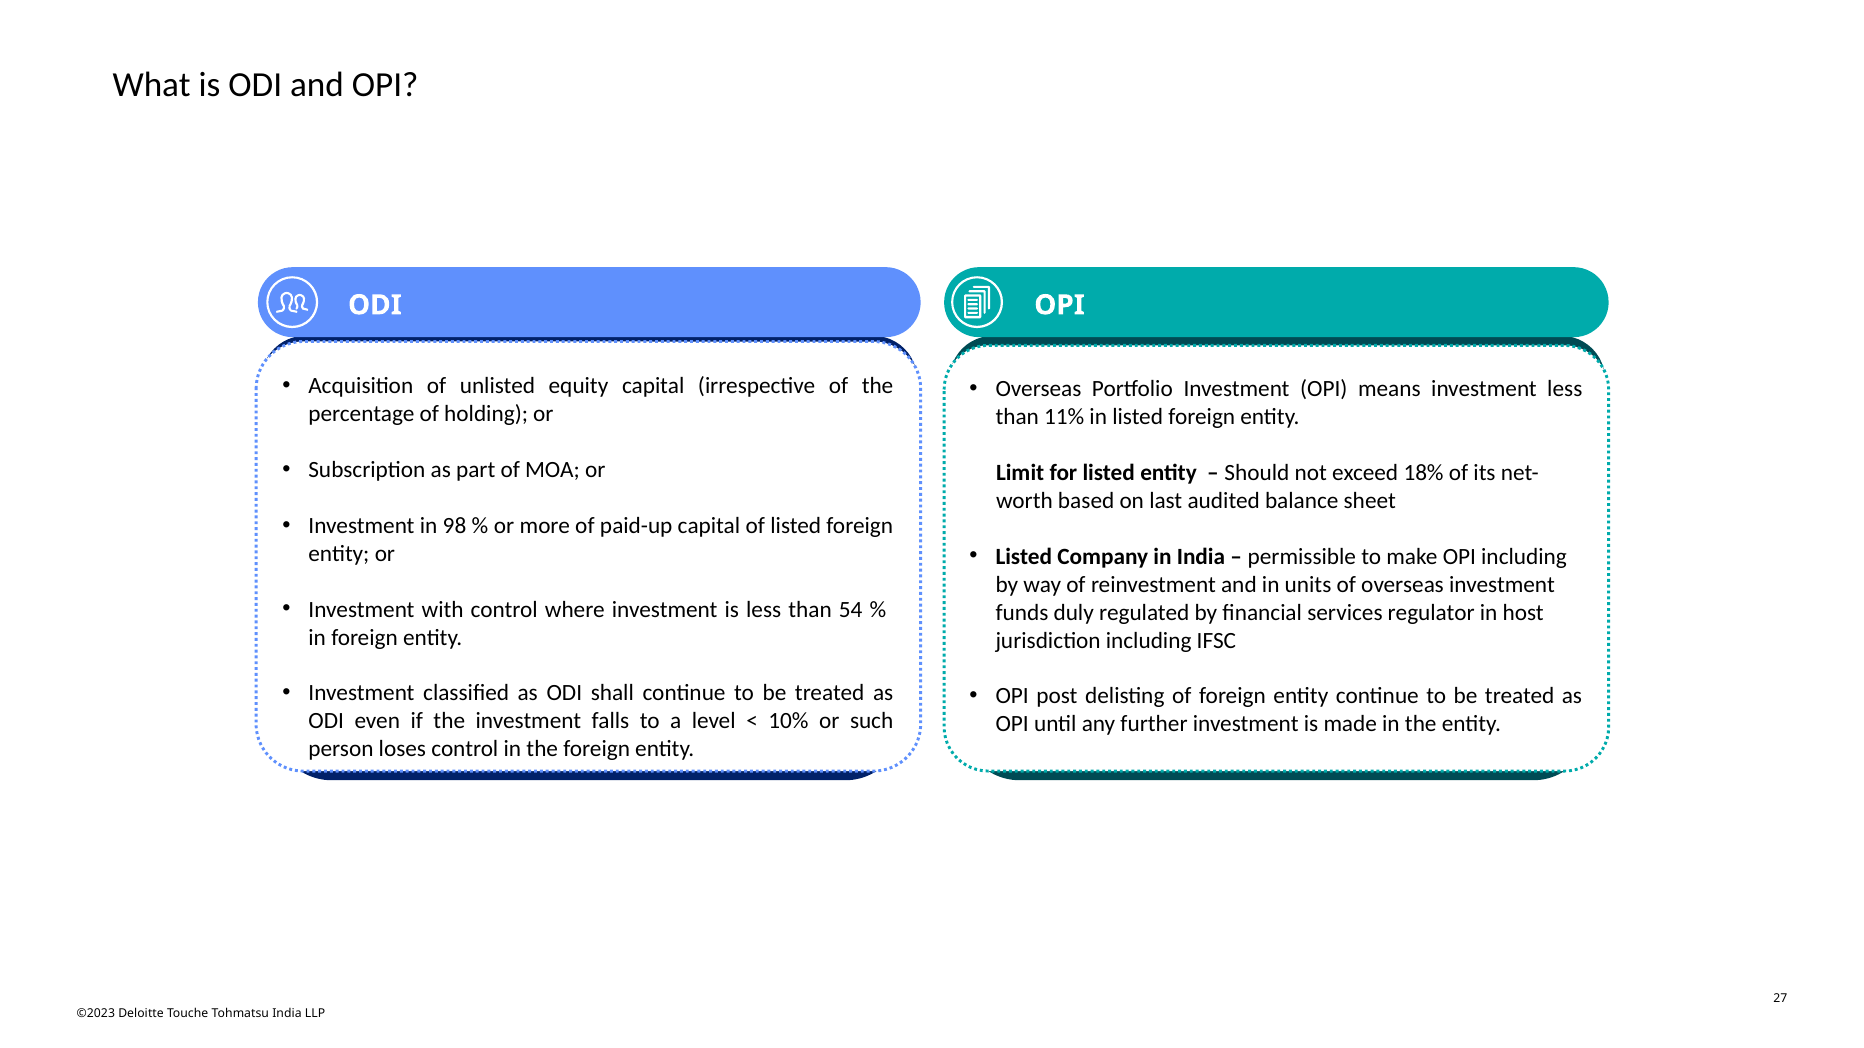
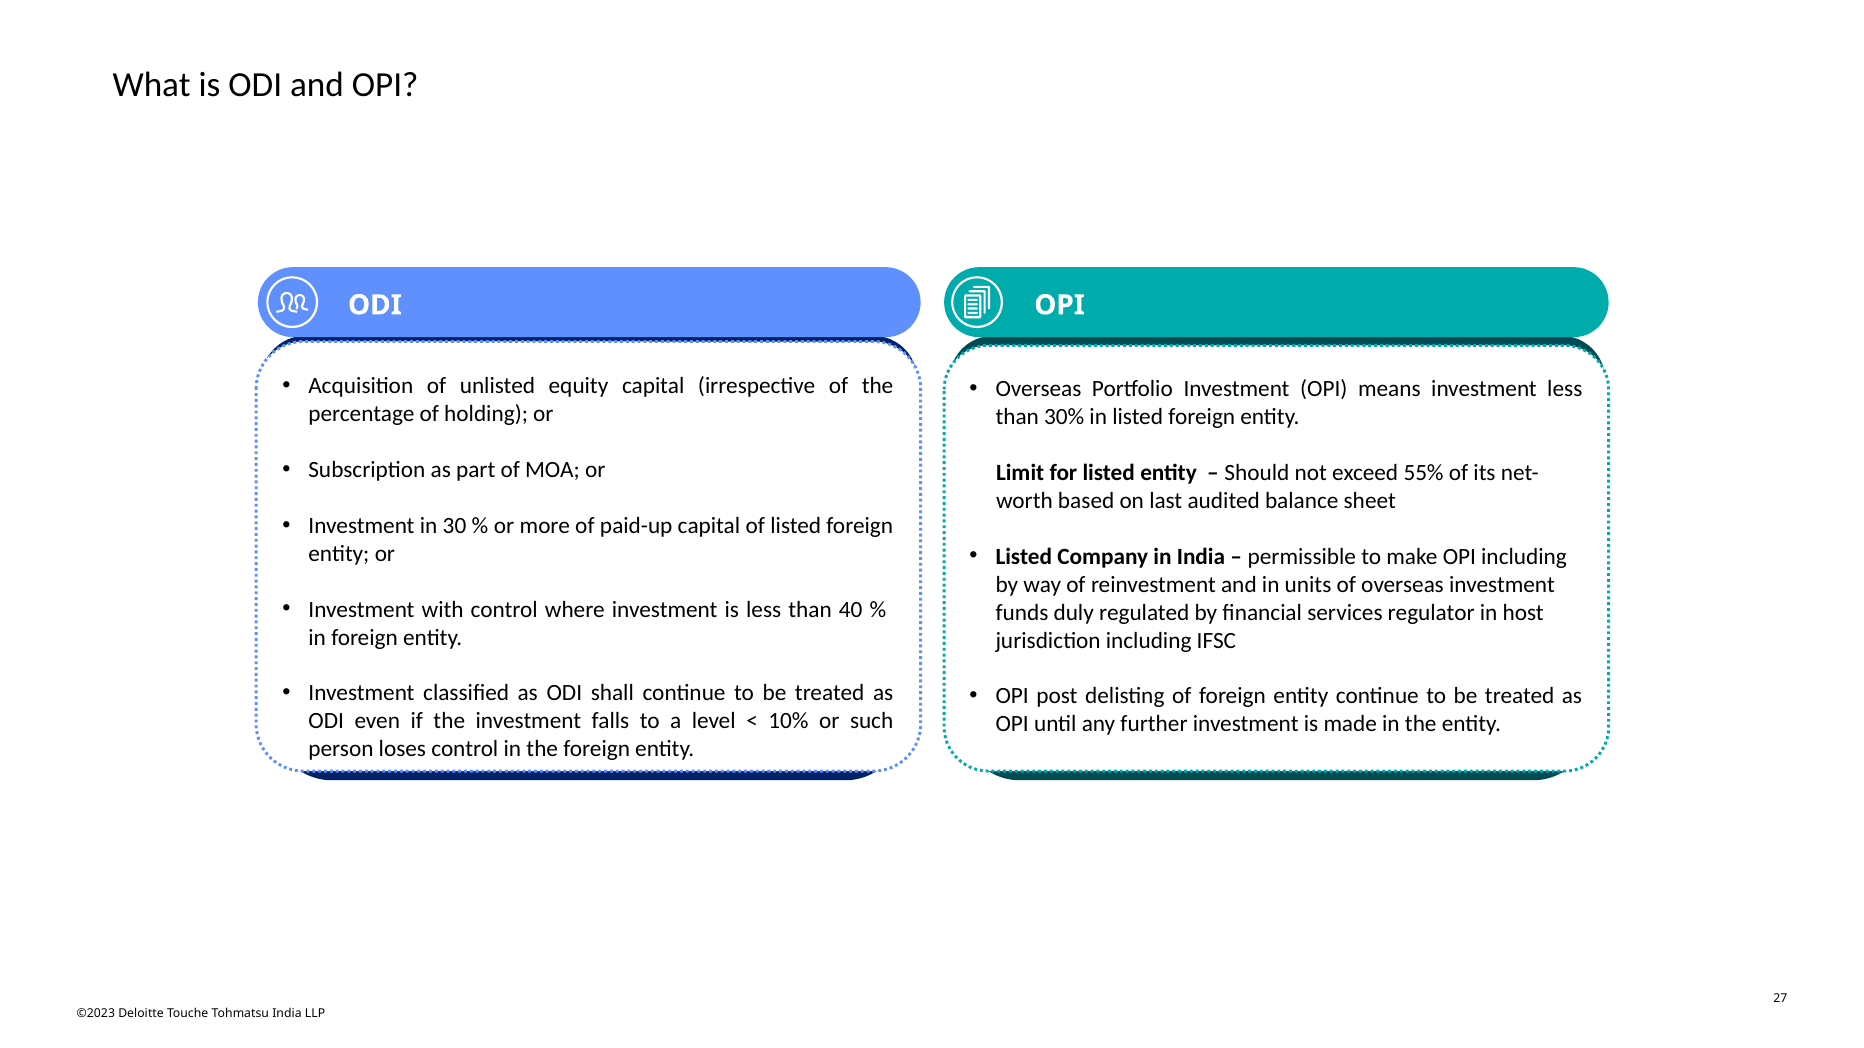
11%: 11% -> 30% (1064, 417)
18%: 18% -> 55% (1424, 473)
98: 98 -> 30 (455, 526)
54: 54 -> 40 (851, 610)
